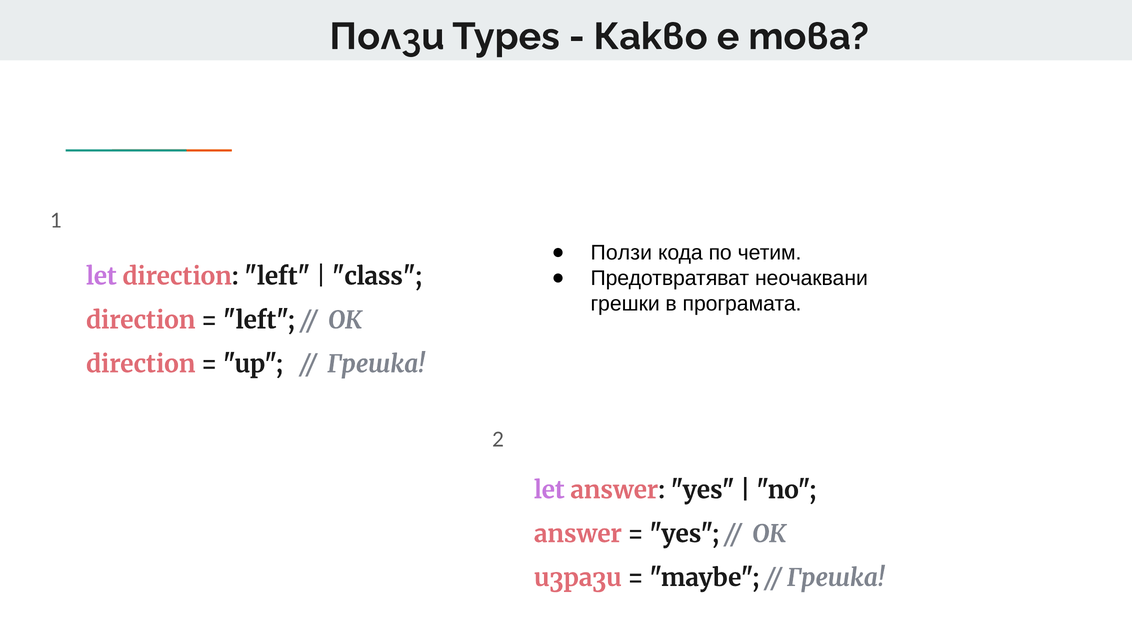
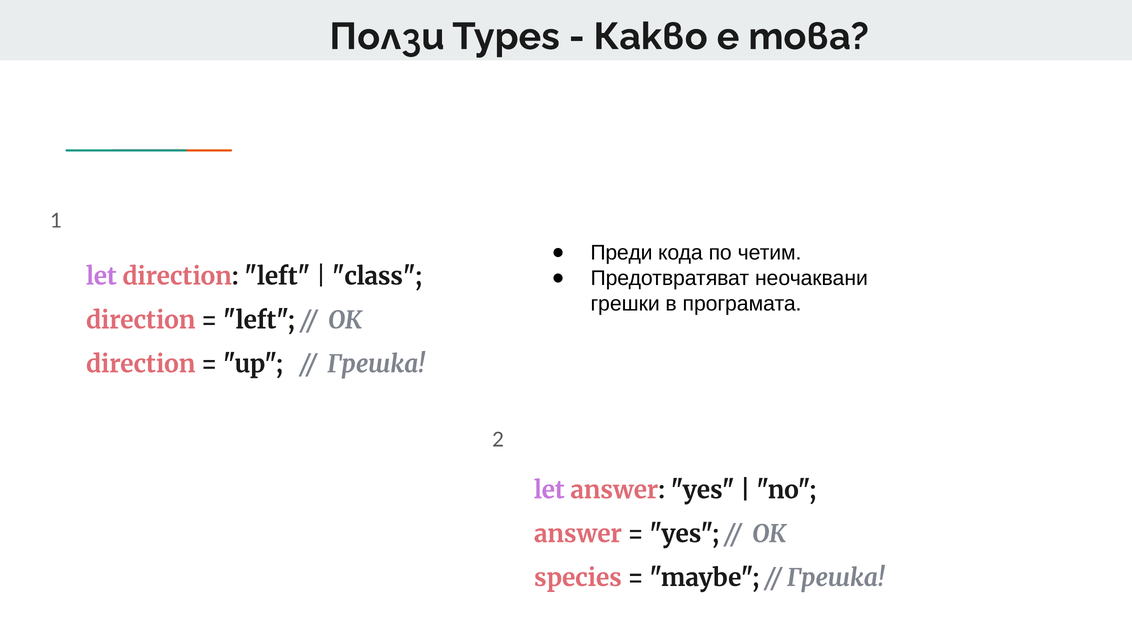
Ползи: Ползи -> Преди (621, 253)
изрази: изрази -> species (578, 578)
